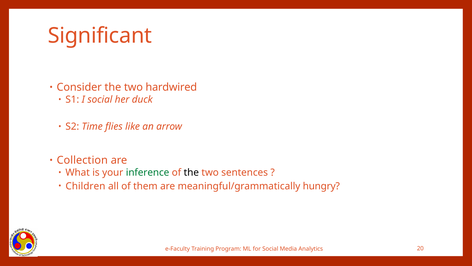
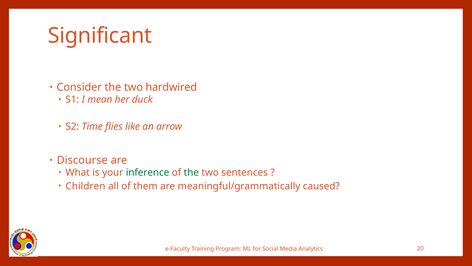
I social: social -> mean (100, 99)
Collection: Collection -> Discourse (82, 160)
the colour: black -> green (191, 172)
hungry: hungry -> caused (321, 186)
